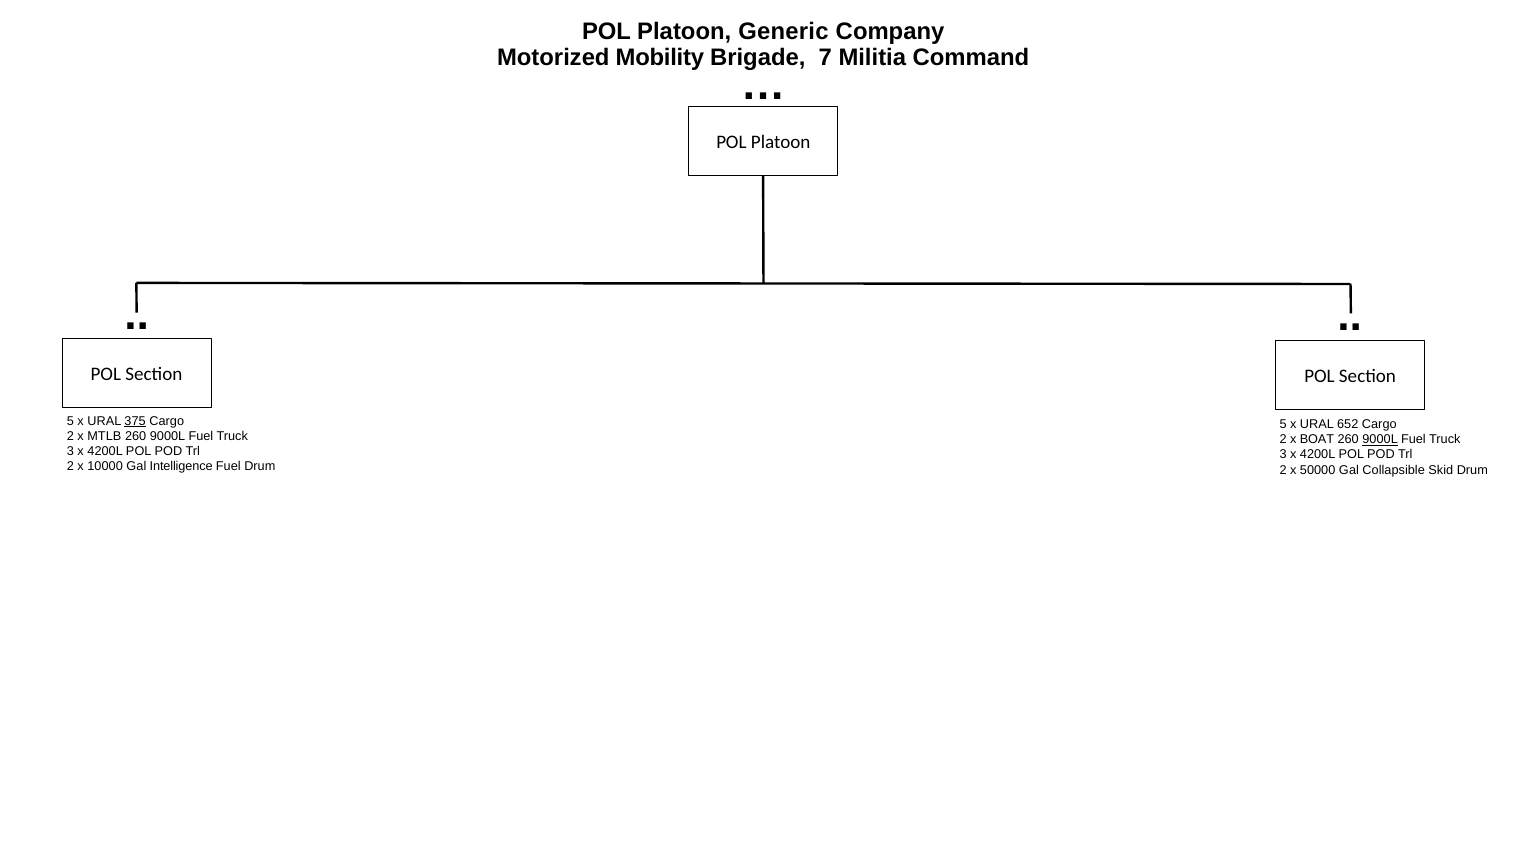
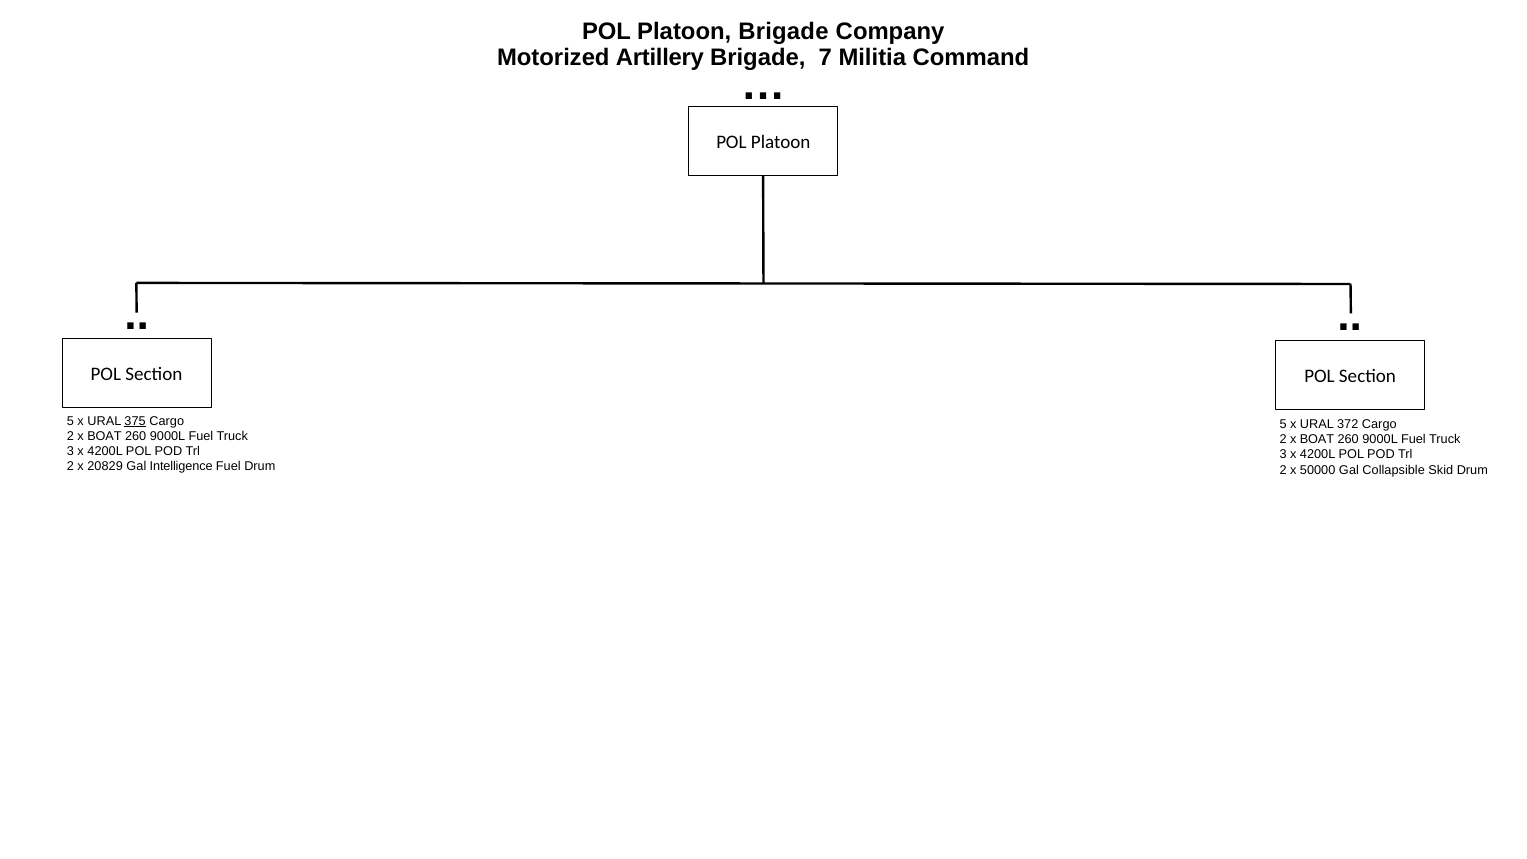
Platoon Generic: Generic -> Brigade (783, 32)
Mobility: Mobility -> Artillery (660, 58)
652: 652 -> 372 (1348, 424)
MTLB: MTLB -> BOAT (104, 436)
9000L underline: present -> none (1380, 440)
10000: 10000 -> 20829 (105, 467)
